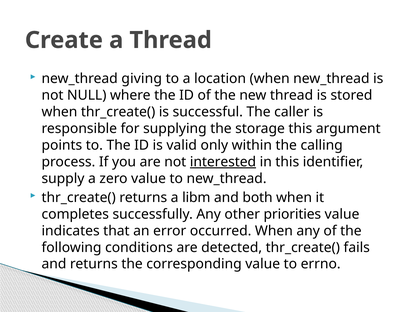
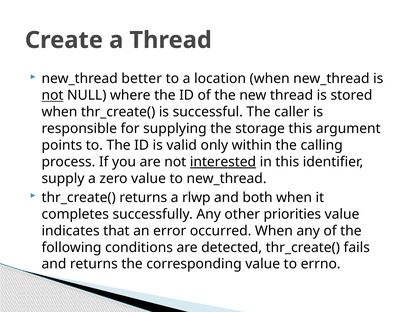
giving: giving -> better (142, 79)
not underline: none -> present (53, 95)
libm: libm -> rlwp (196, 198)
